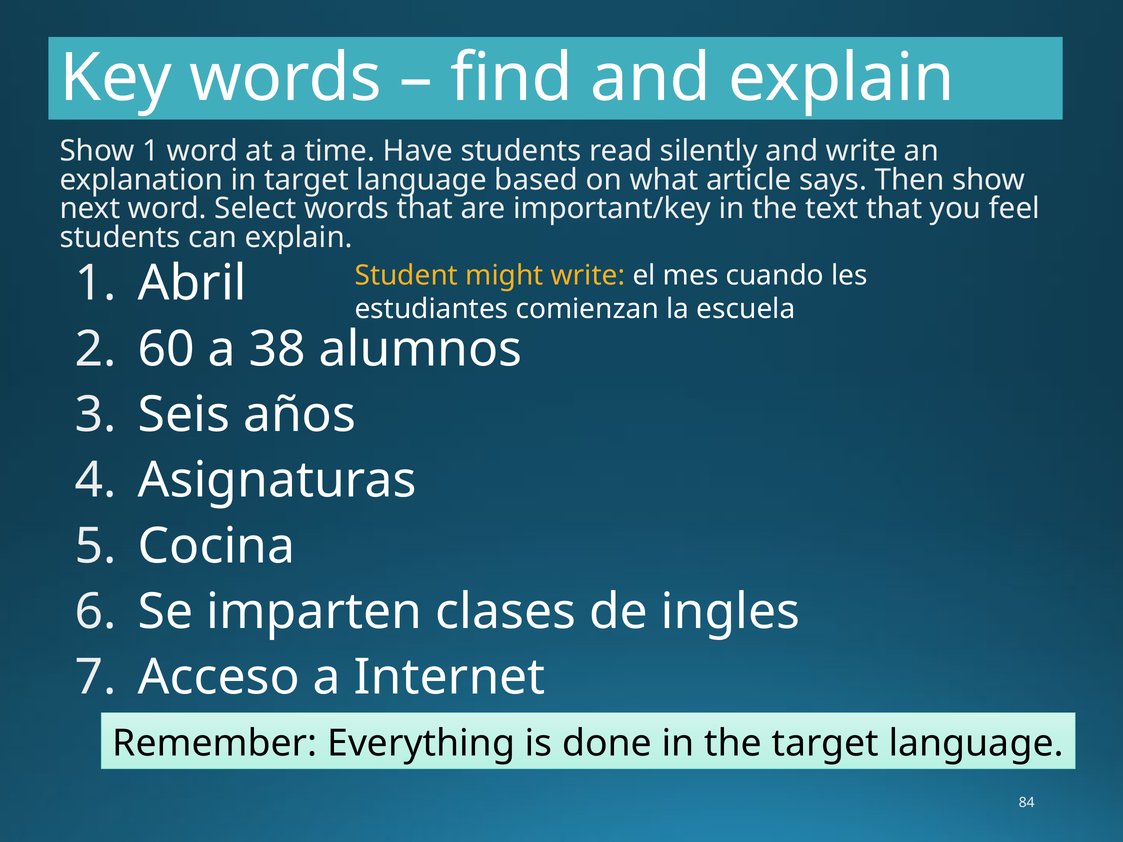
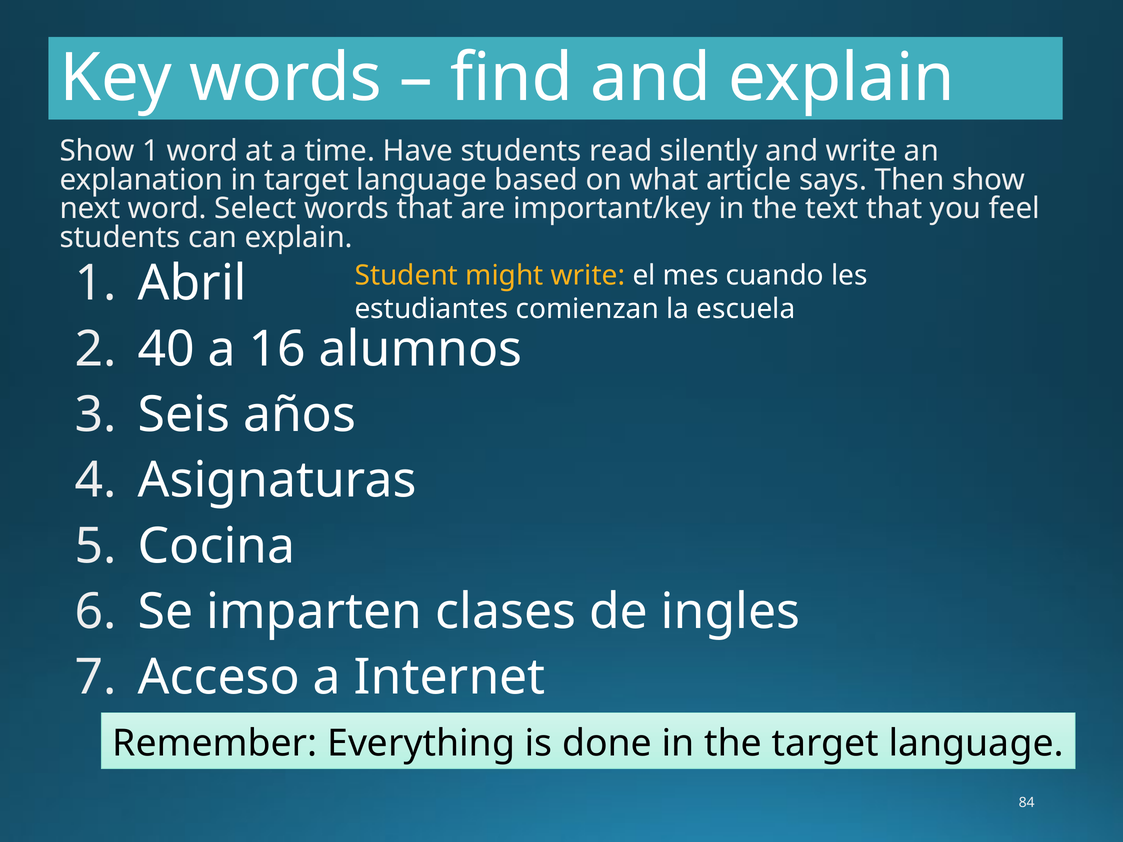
60: 60 -> 40 (166, 349)
38: 38 -> 16 (277, 349)
